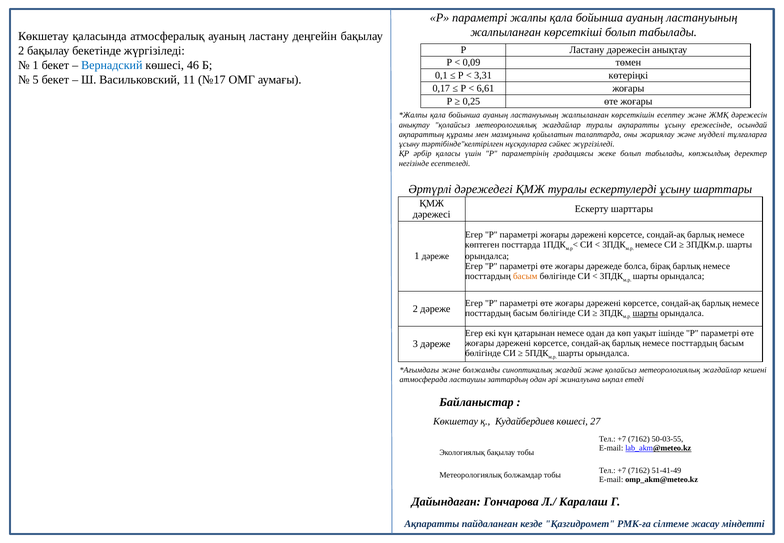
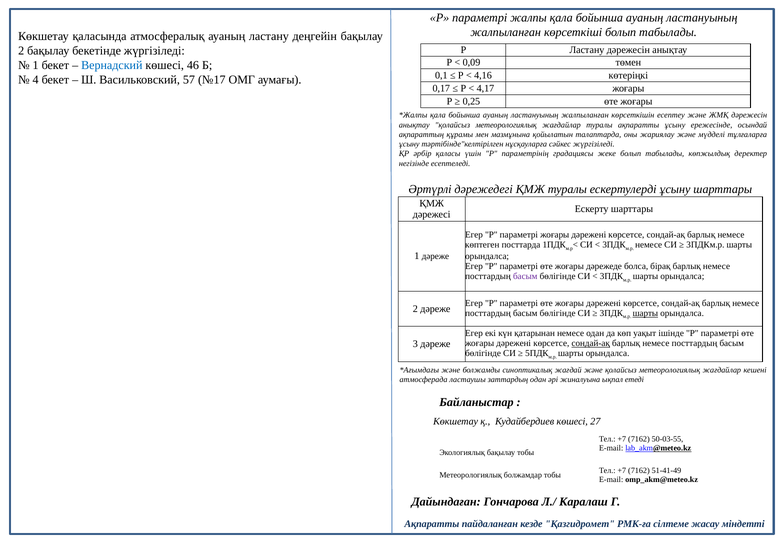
3,31: 3,31 -> 4,16 (483, 75)
5: 5 -> 4 (36, 80)
11: 11 -> 57 (189, 80)
6,61: 6,61 -> 4,17 (485, 88)
басым colour: orange -> purple (525, 276)
сондай-ақ underline: none -> present (591, 343)
